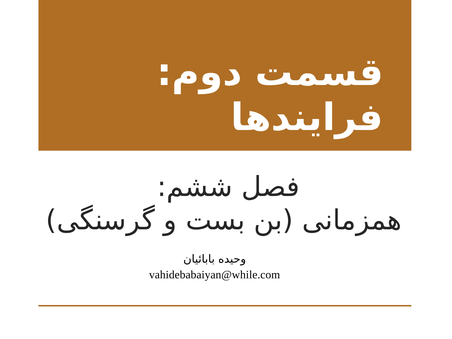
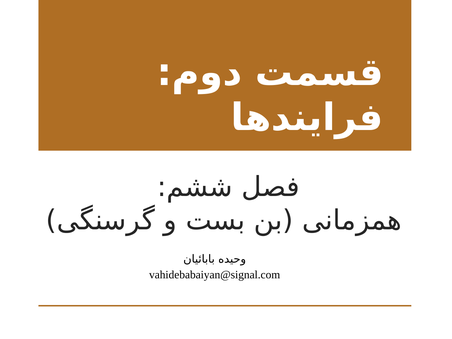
vahidebabaiyan@while.com: vahidebabaiyan@while.com -> vahidebabaiyan@signal.com (215, 275)
